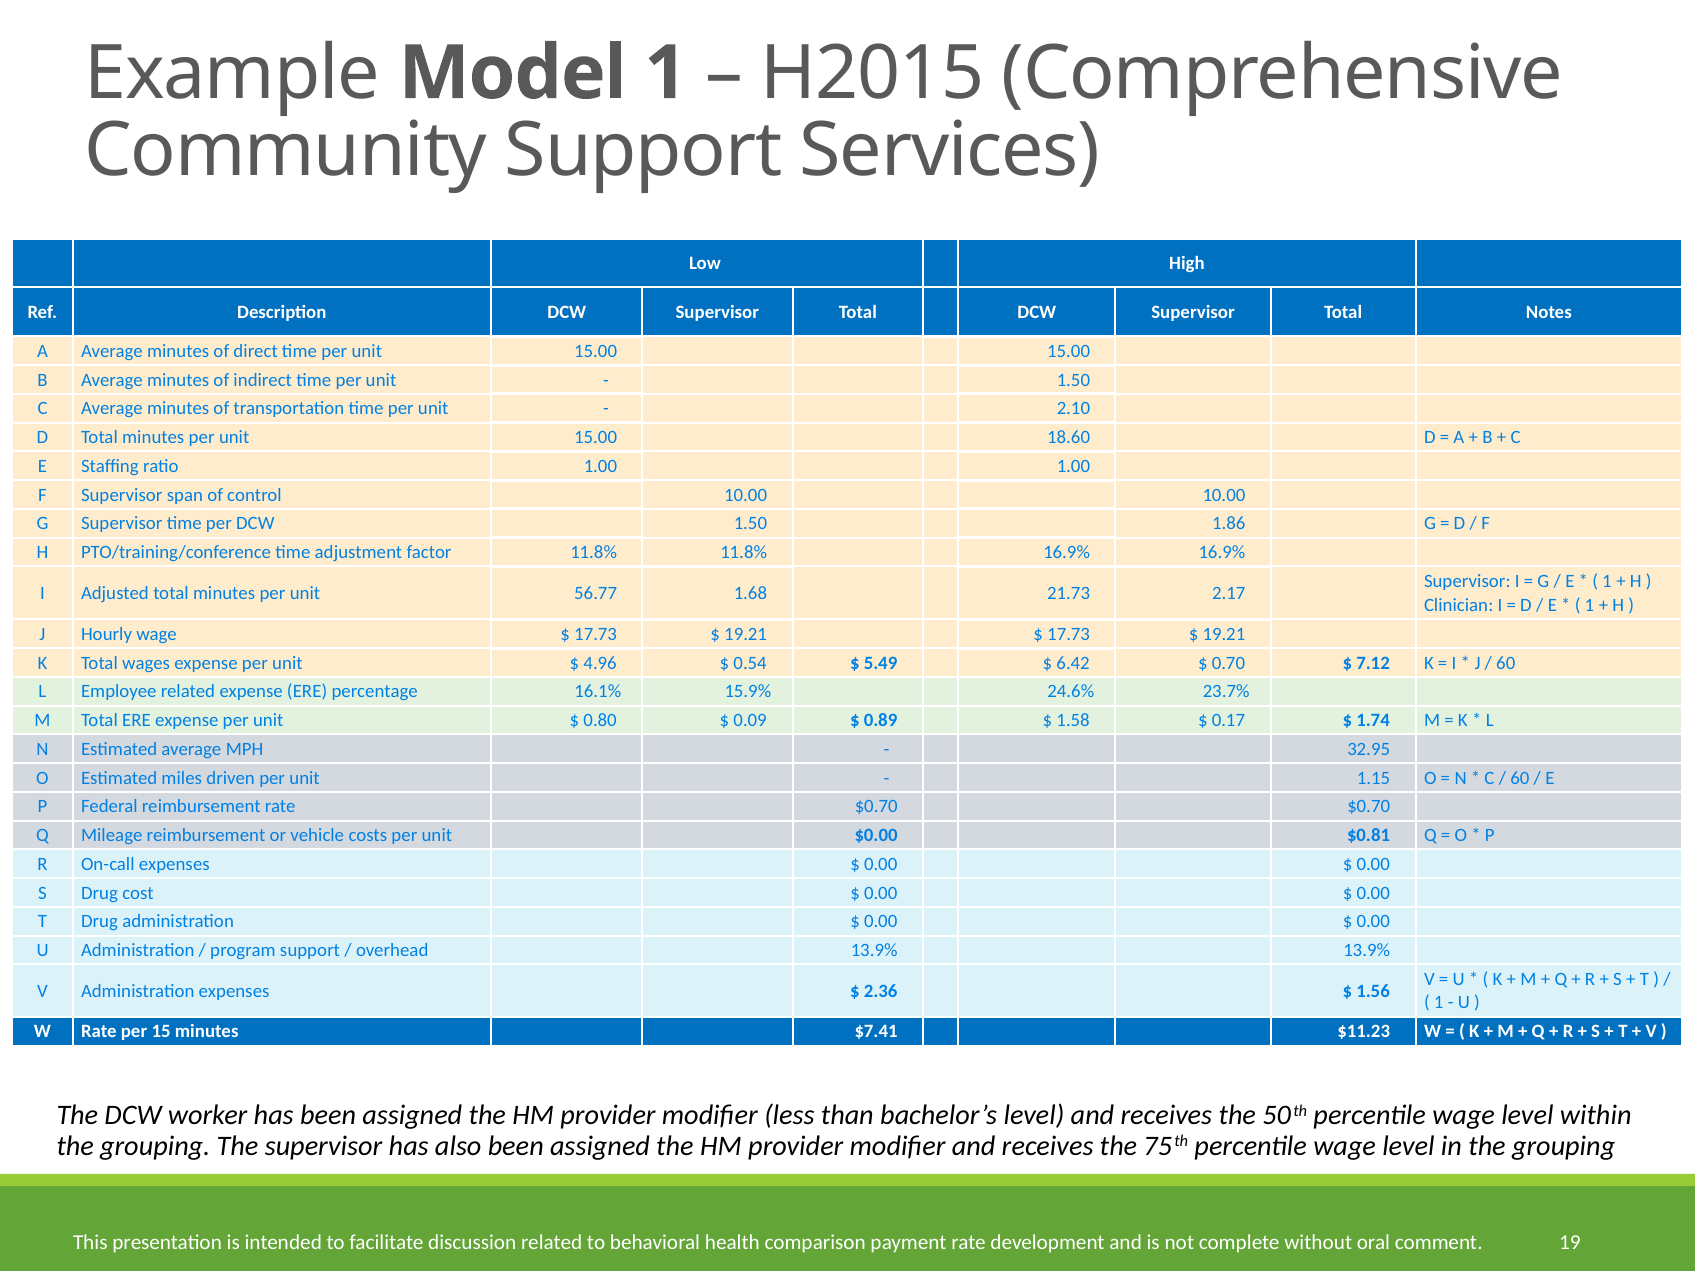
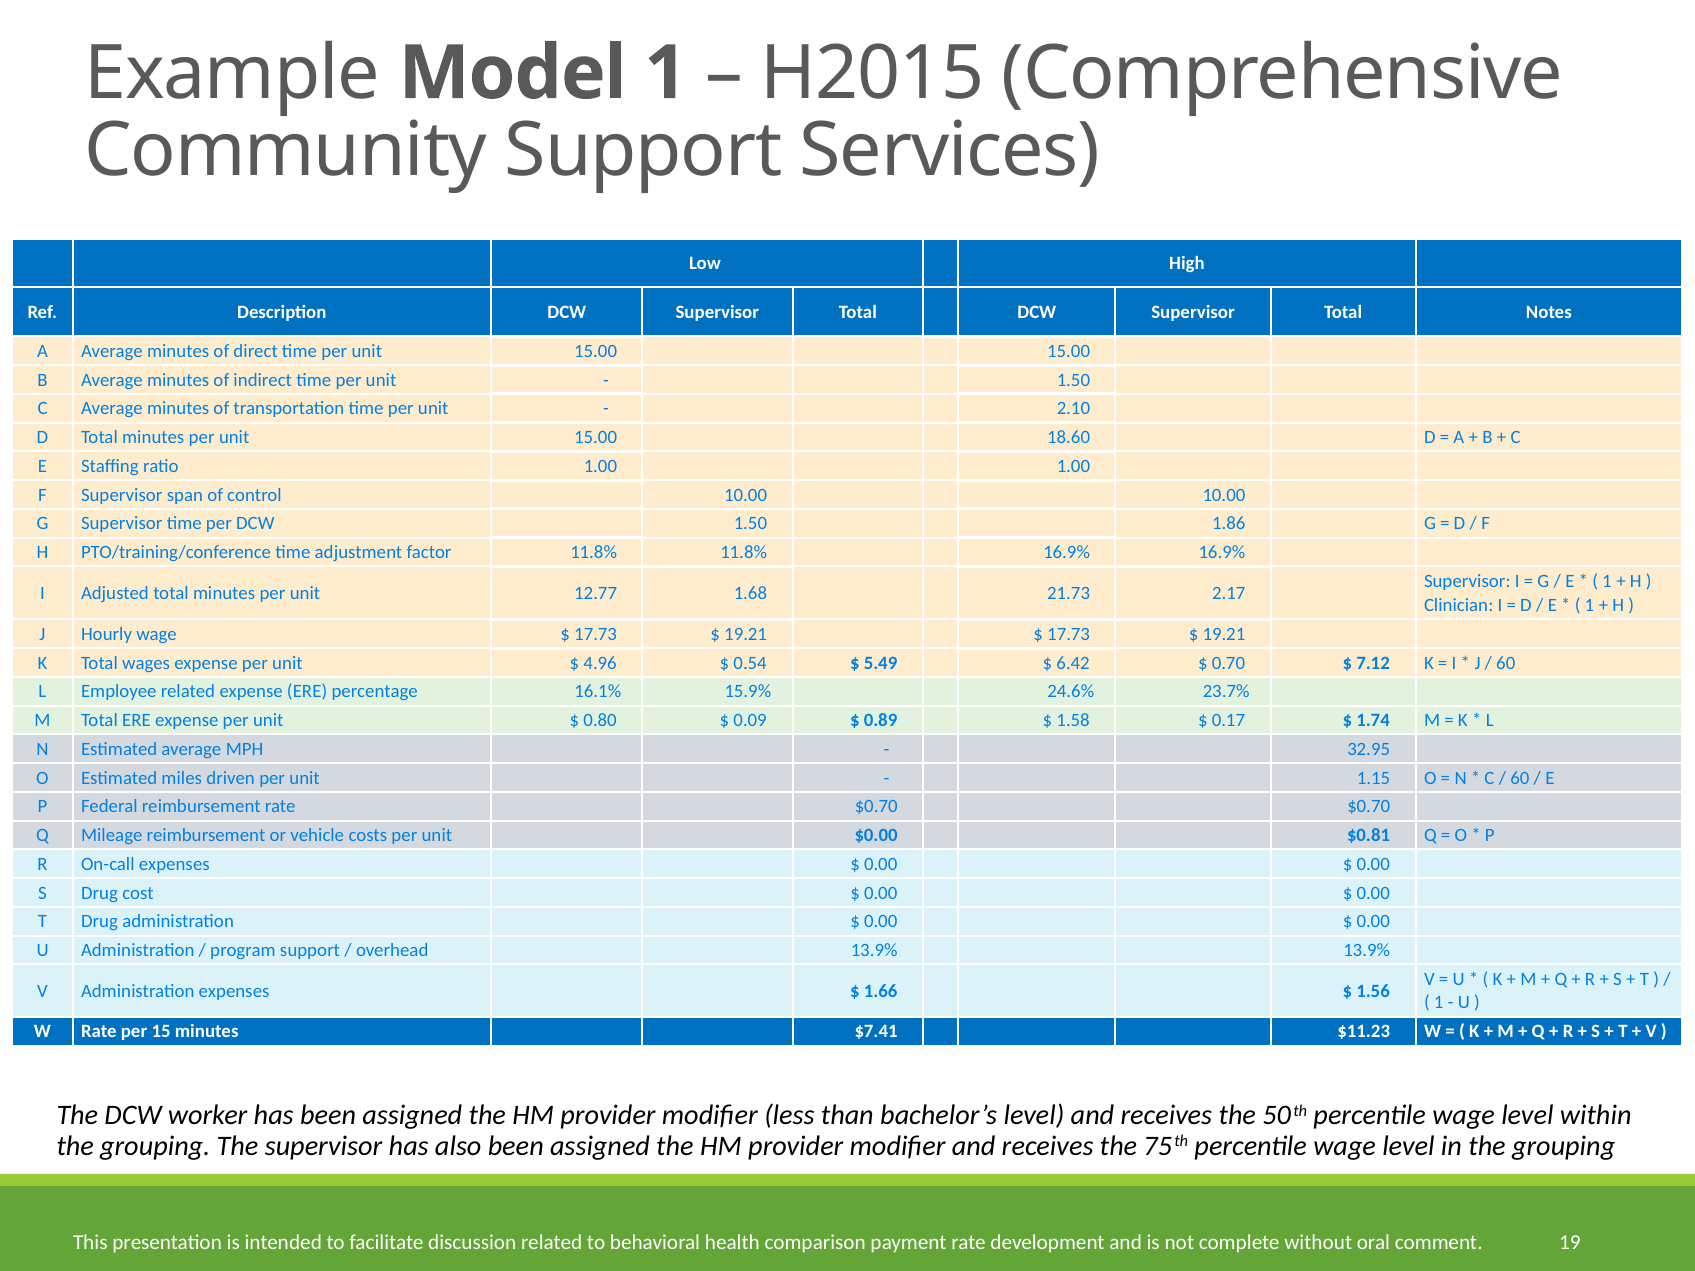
56.77: 56.77 -> 12.77 (596, 593)
2.36: 2.36 -> 1.66 (881, 991)
